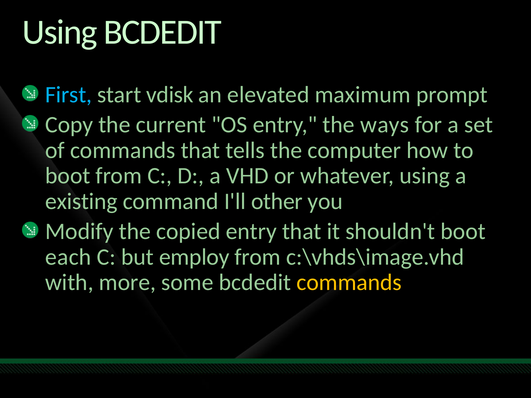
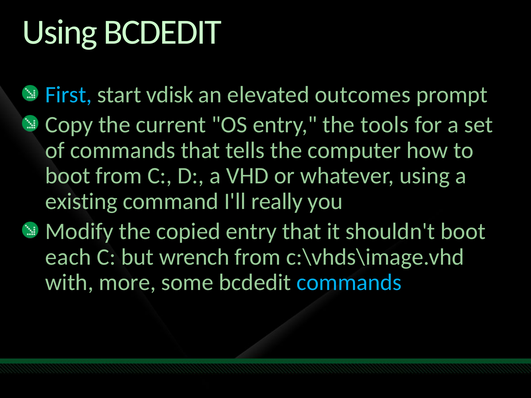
maximum: maximum -> outcomes (363, 95)
ways: ways -> tools (385, 125)
other: other -> really (277, 201)
employ: employ -> wrench (194, 257)
commands colour: yellow -> light blue (349, 283)
